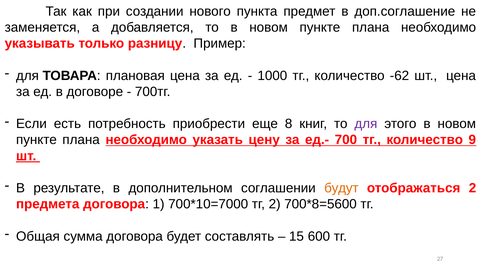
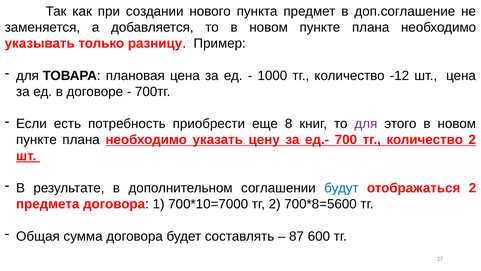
-62: -62 -> -12 (399, 75)
количество 9: 9 -> 2 (472, 140)
будут colour: orange -> blue (341, 188)
15: 15 -> 87 (296, 236)
